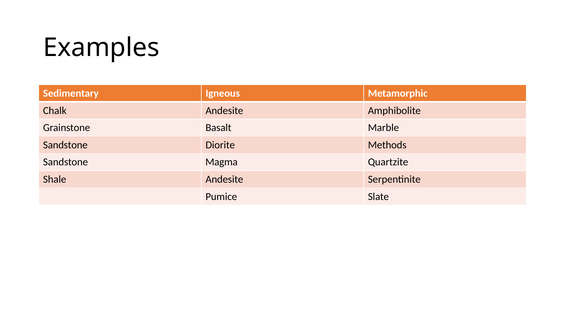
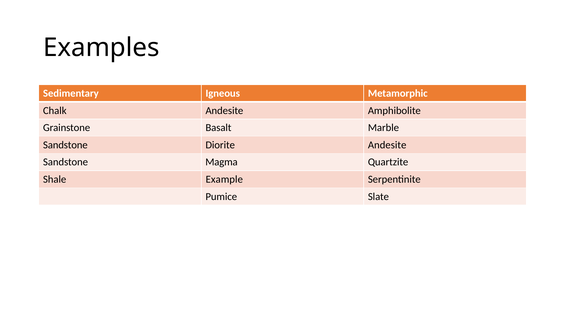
Diorite Methods: Methods -> Andesite (387, 145)
Shale Andesite: Andesite -> Example (224, 179)
